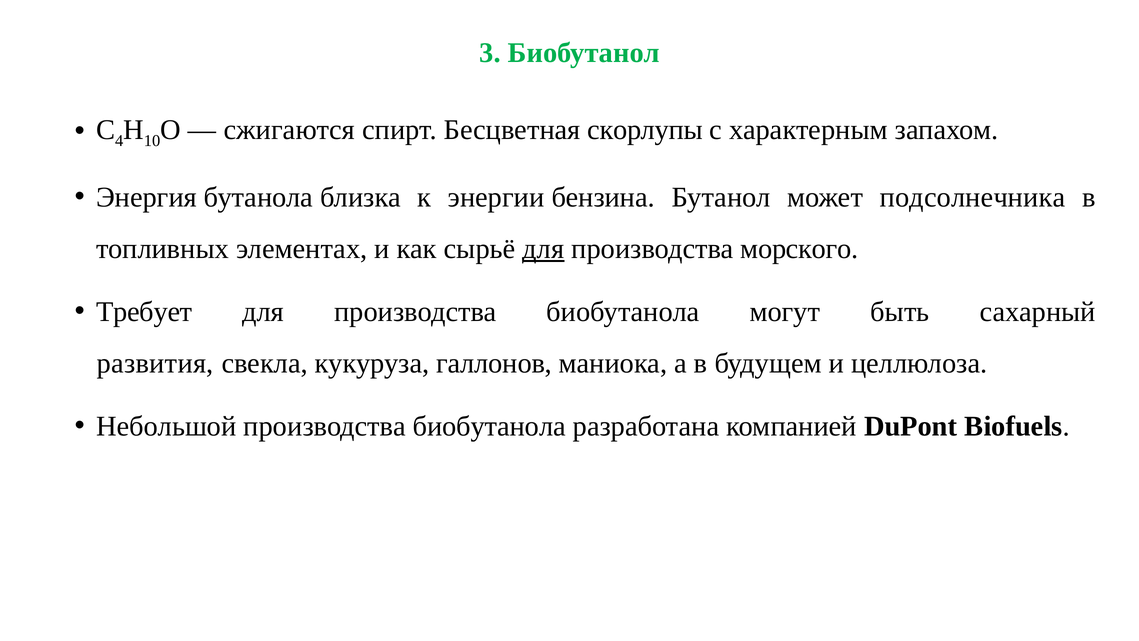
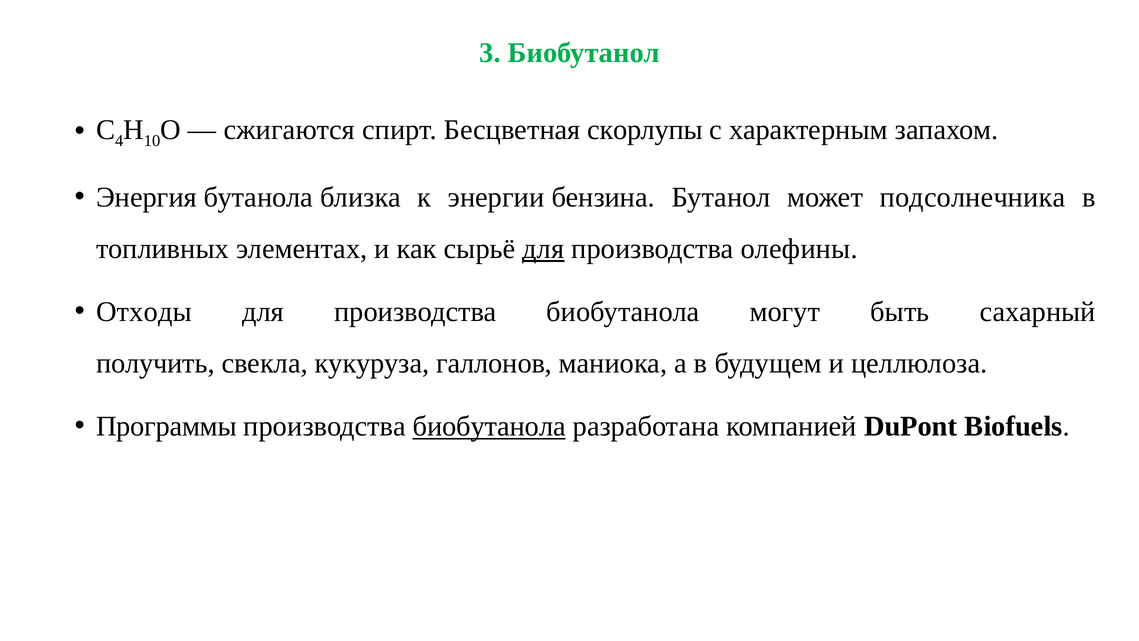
морского: морского -> олефины (799, 249)
Требует: Требует -> Отходы (144, 312)
развития: развития -> получить (155, 363)
Небольшой: Небольшой -> Программы (166, 426)
биобутанола underline: none -> present (489, 426)
